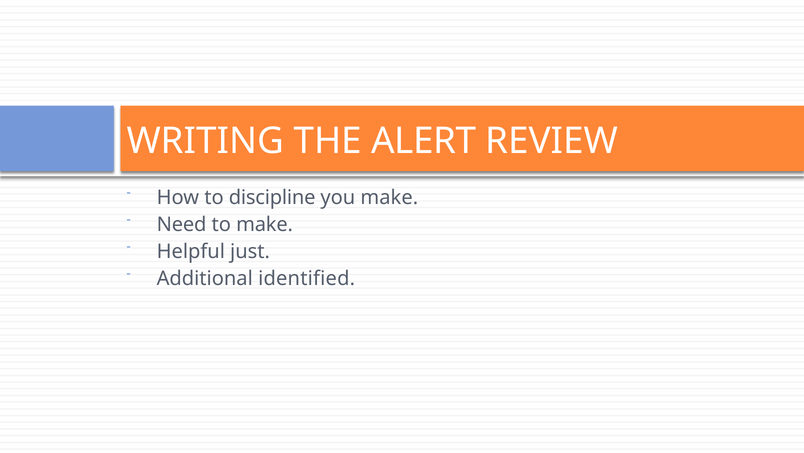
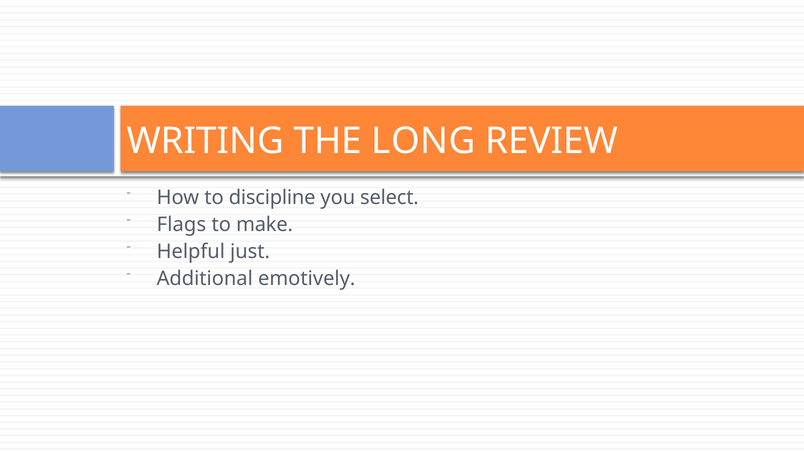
ALERT: ALERT -> LONG (423, 141)
you make: make -> select (389, 197)
Need: Need -> Flags (181, 224)
identified: identified -> emotively (307, 278)
